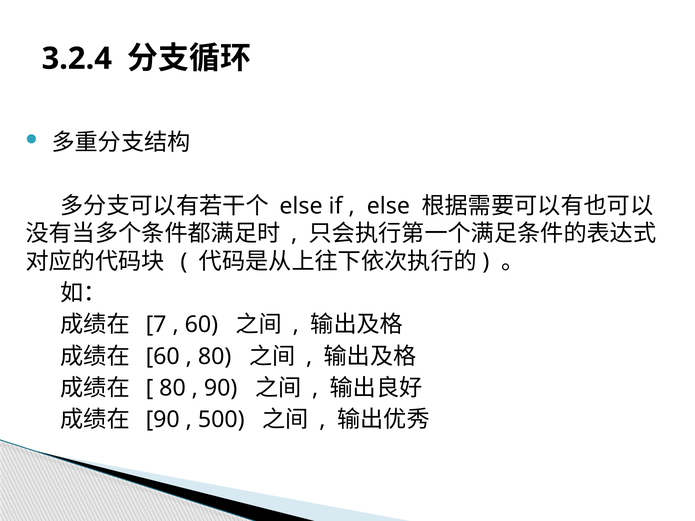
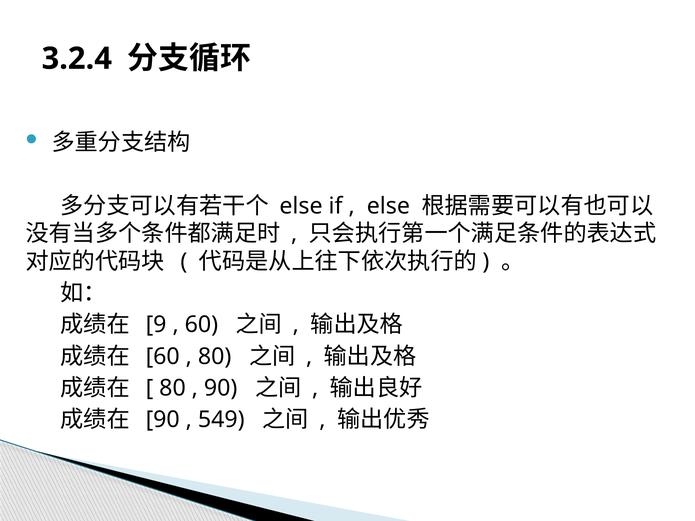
7: 7 -> 9 (156, 325)
500: 500 -> 549 (221, 420)
